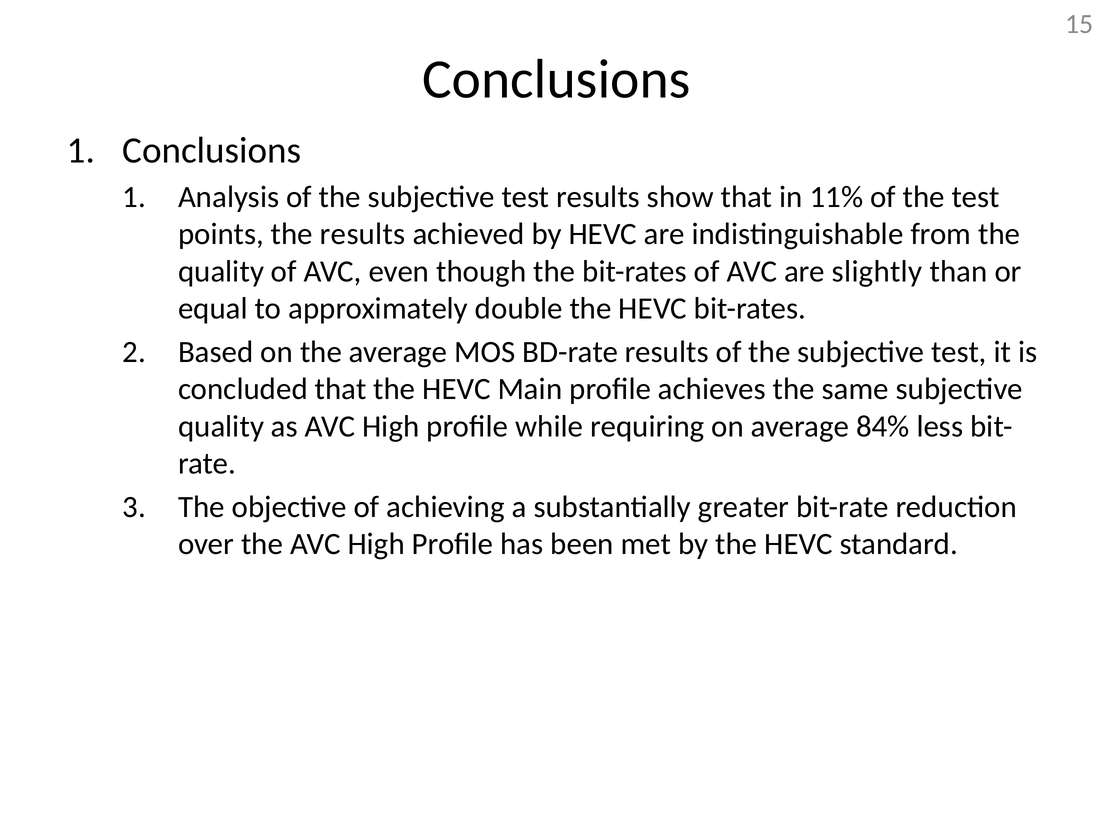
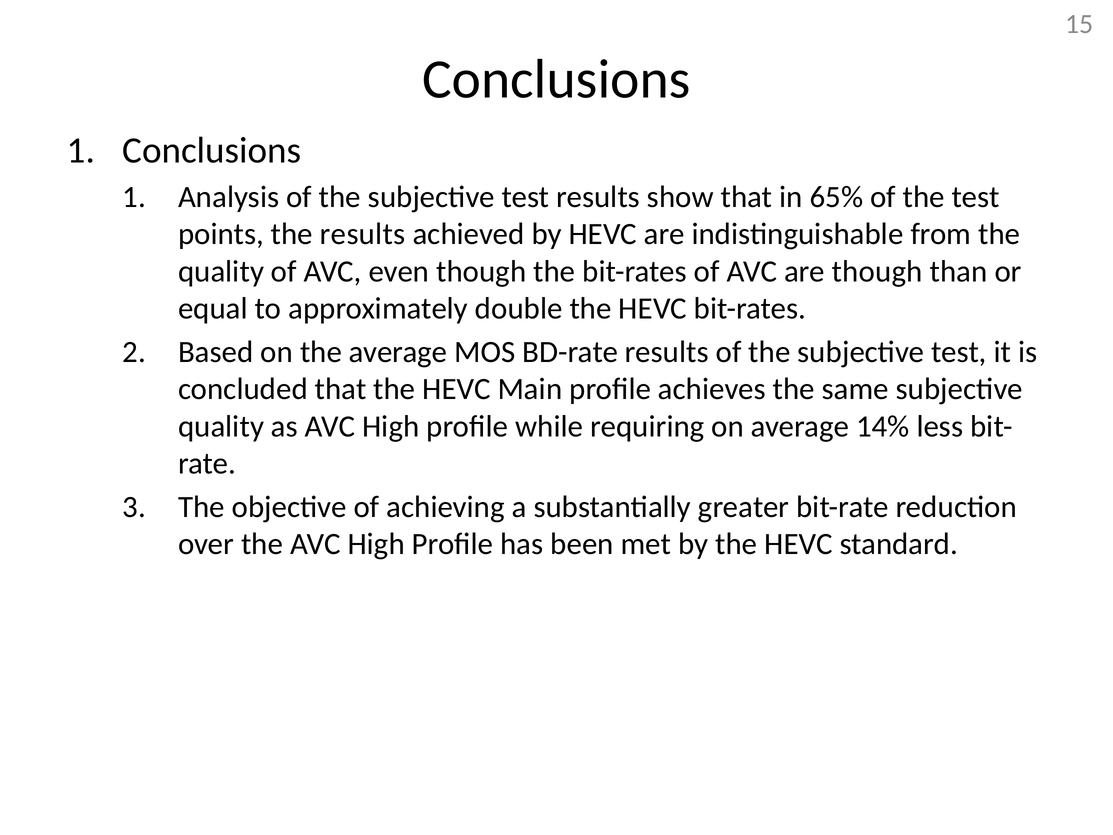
11%: 11% -> 65% (836, 197)
are slightly: slightly -> though (877, 271)
84%: 84% -> 14% (883, 426)
